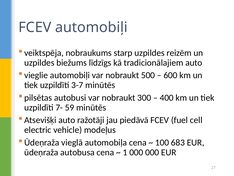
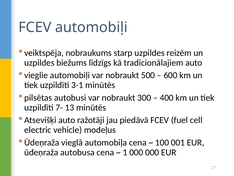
3-7: 3-7 -> 3-1 (77, 85)
59: 59 -> 13 (70, 107)
683: 683 -> 001 (178, 142)
